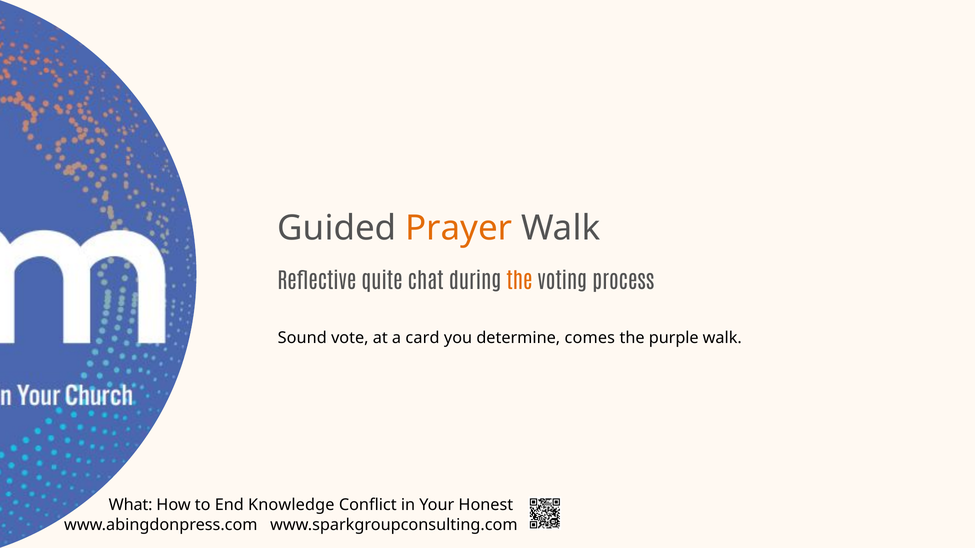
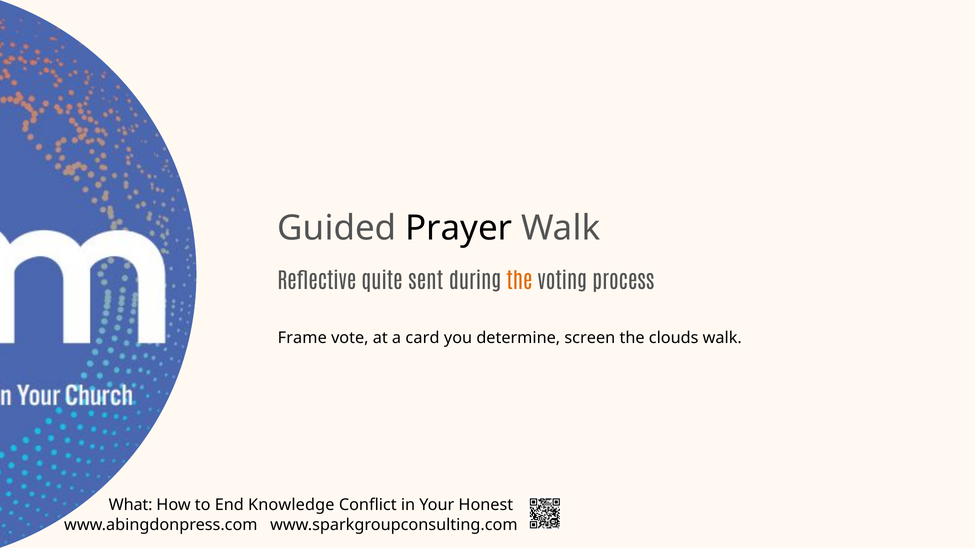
Prayer colour: orange -> black (459, 228)
chat: chat -> sent (426, 283)
Sound: Sound -> Frame (302, 338)
comes: comes -> screen (590, 338)
purple: purple -> clouds (674, 338)
